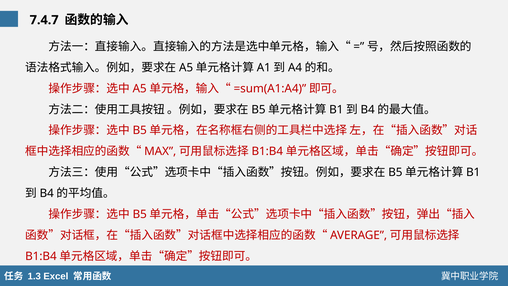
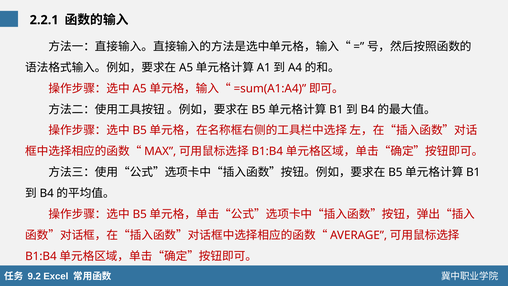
7.4.7: 7.4.7 -> 2.2.1 (44, 20)
1.3: 1.3 -> 9.2 (34, 276)
